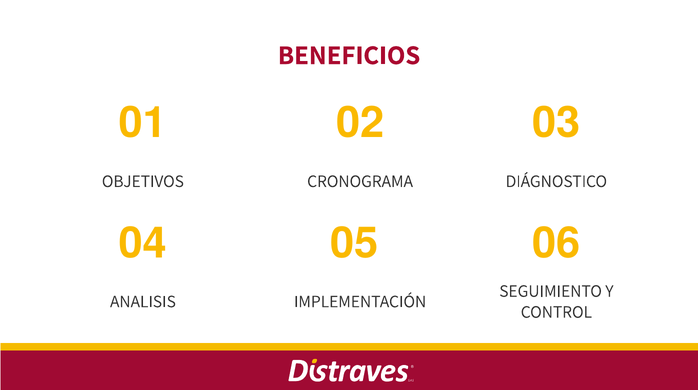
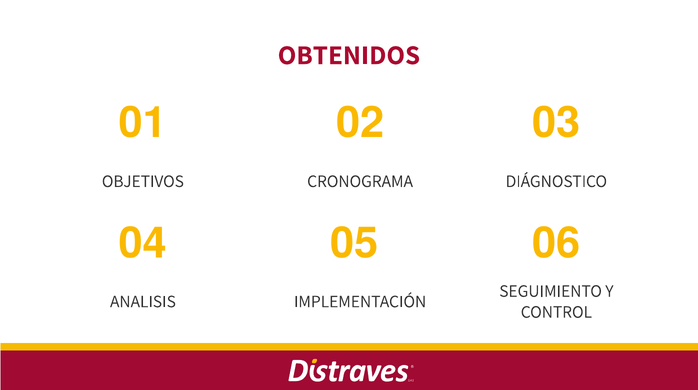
BENEFICIOS: BENEFICIOS -> OBTENIDOS (349, 55)
